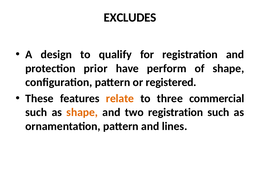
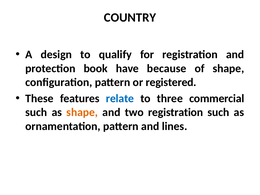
EXCLUDES: EXCLUDES -> COUNTRY (130, 18)
prior: prior -> book (96, 68)
perform: perform -> because (167, 68)
relate colour: orange -> blue (120, 98)
